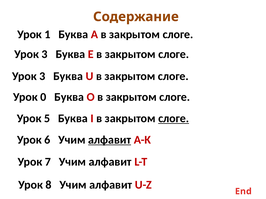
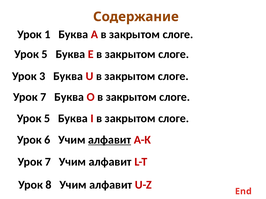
3: 3 -> 5 (45, 54)
0: 0 -> 7 (43, 97)
слоге underline: present -> none (174, 119)
